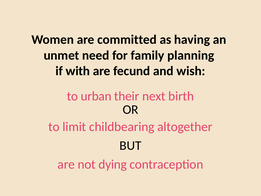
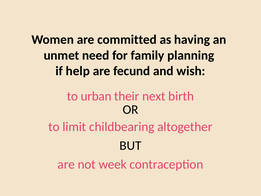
with: with -> help (78, 71)
dying: dying -> week (113, 164)
